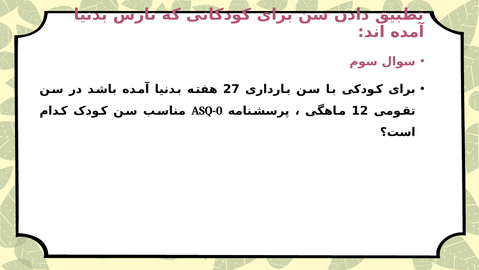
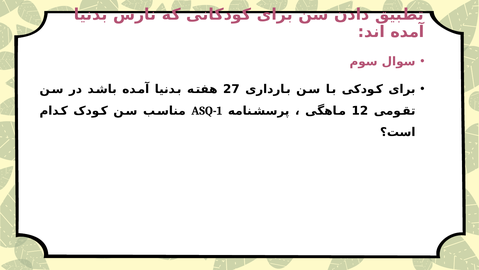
ASQ-0: ASQ-0 -> ASQ-1 (207, 111)
